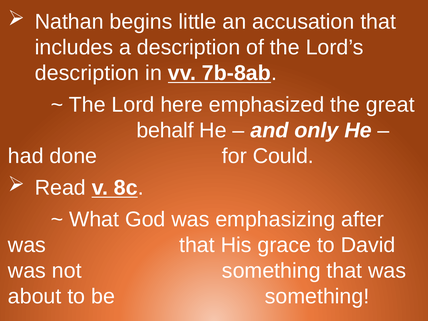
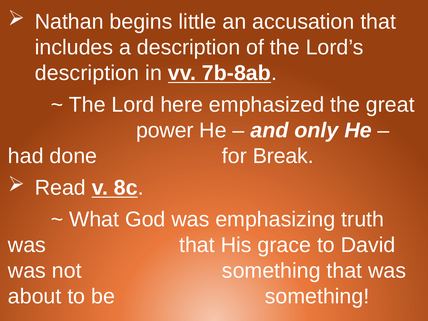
behalf: behalf -> power (165, 130)
Could: Could -> Break (283, 156)
after: after -> truth (363, 219)
